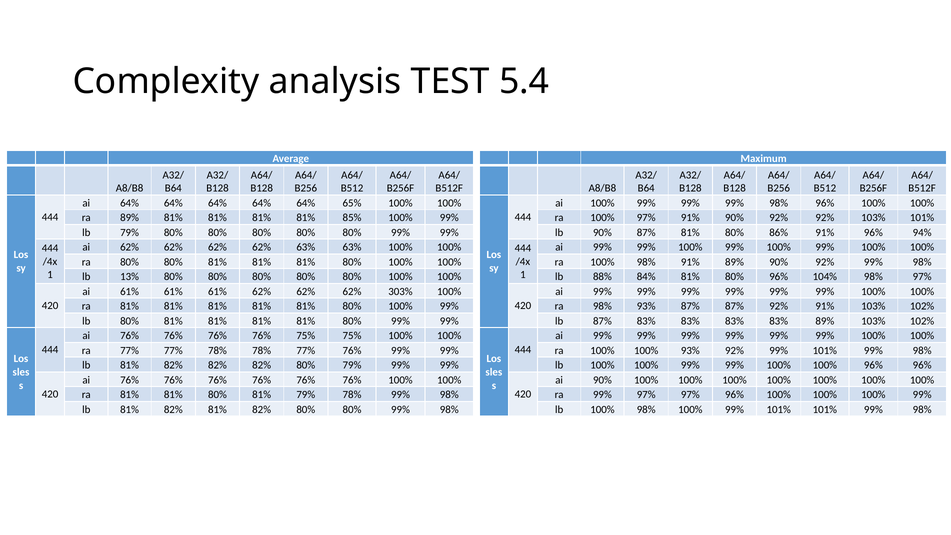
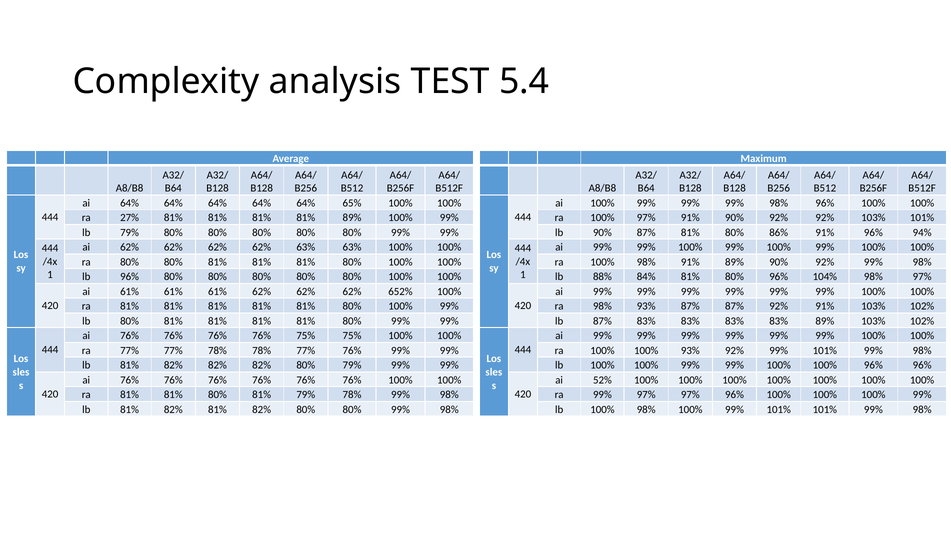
ra 89%: 89% -> 27% (130, 218)
81% 85%: 85% -> 89% (352, 218)
lb 13%: 13% -> 96% (130, 277)
303%: 303% -> 652% (400, 292)
ai 90%: 90% -> 52% (602, 380)
